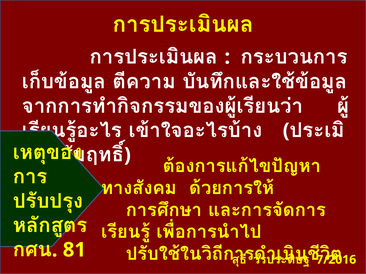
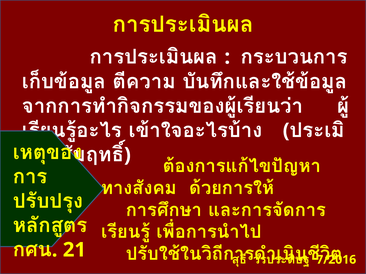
81: 81 -> 21 (74, 250)
